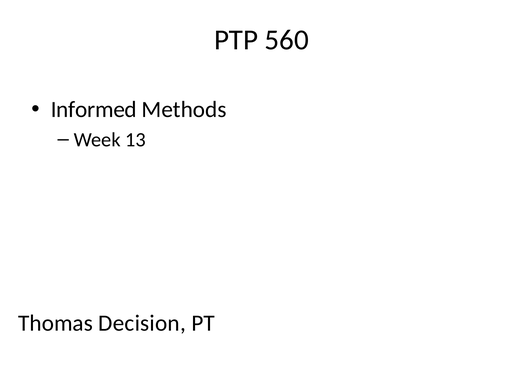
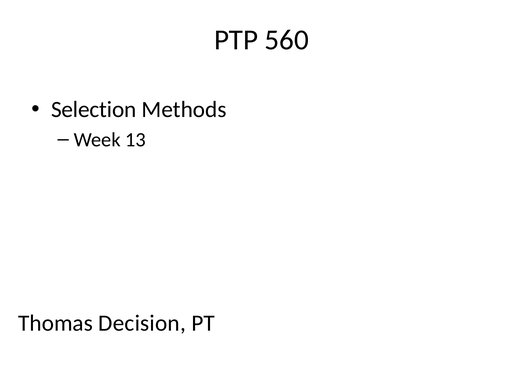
Informed: Informed -> Selection (94, 110)
